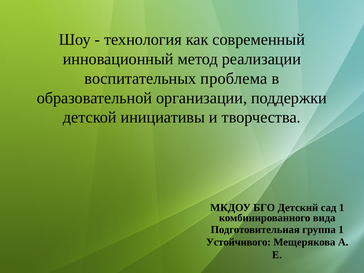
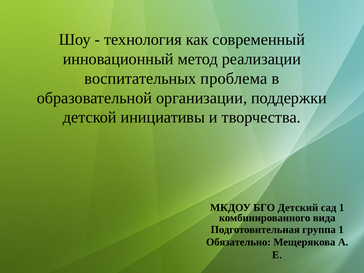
Устойчивого: Устойчивого -> Обязательно (238, 242)
